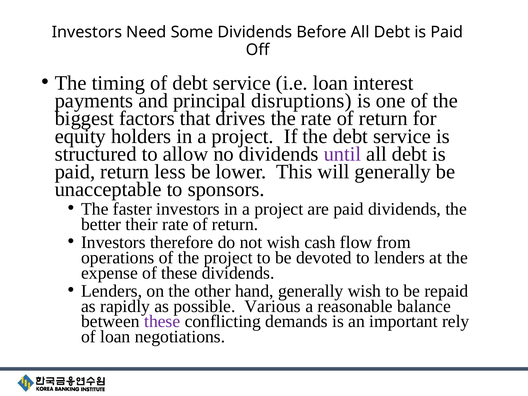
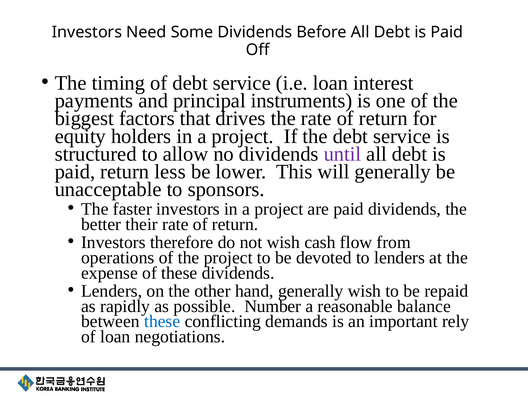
disruptions: disruptions -> instruments (302, 101)
Various: Various -> Number (273, 306)
these colour: purple -> blue (162, 321)
